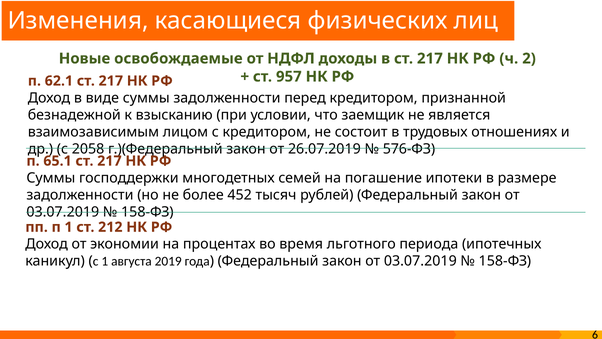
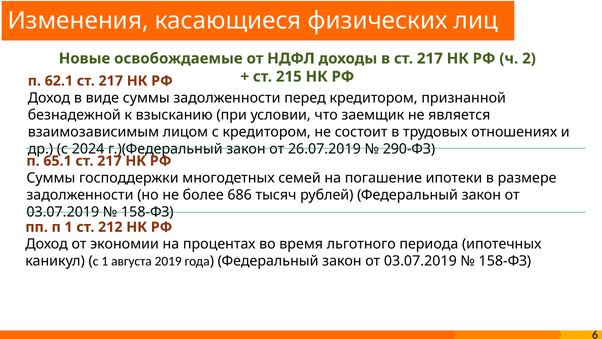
957: 957 -> 215 (289, 77)
2058: 2058 -> 2024 (88, 149)
576-ФЗ: 576-ФЗ -> 290-ФЗ (409, 149)
452: 452 -> 686 (240, 195)
